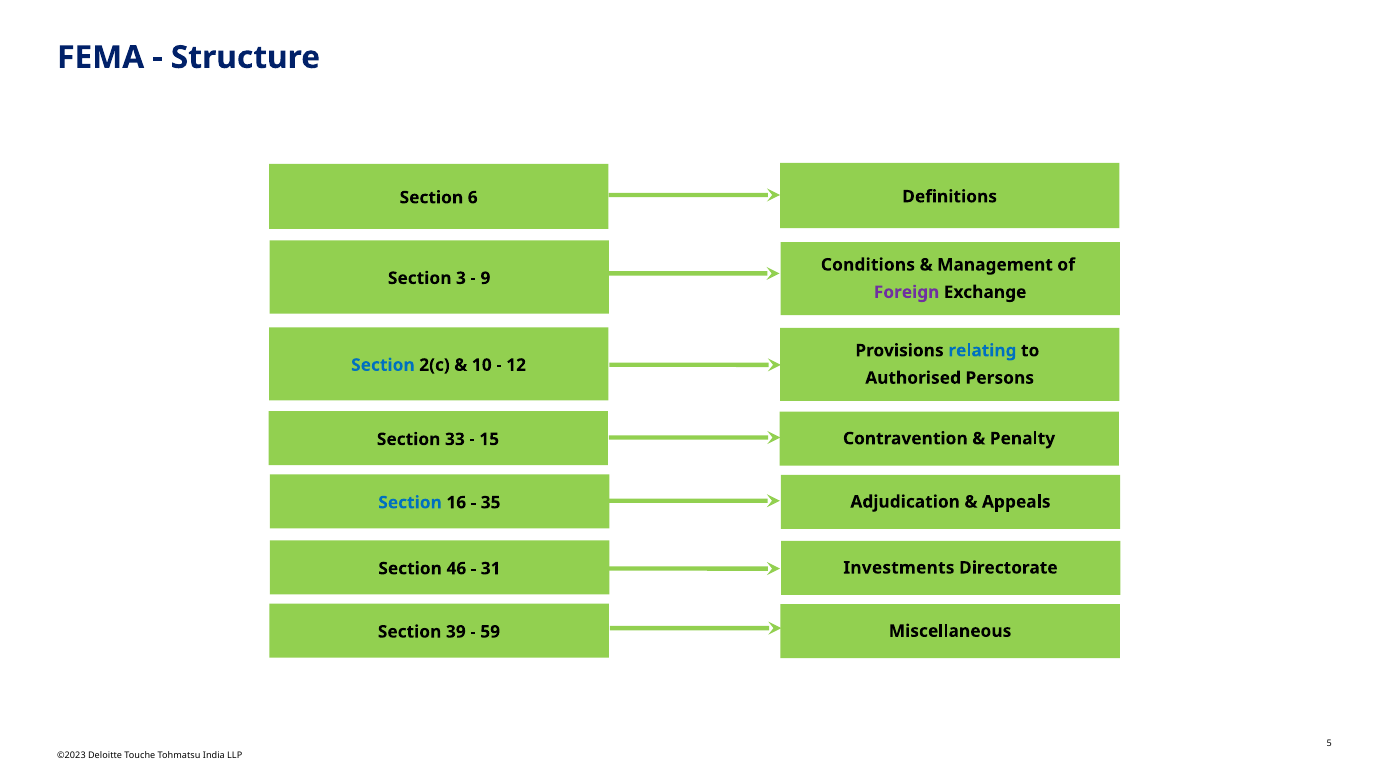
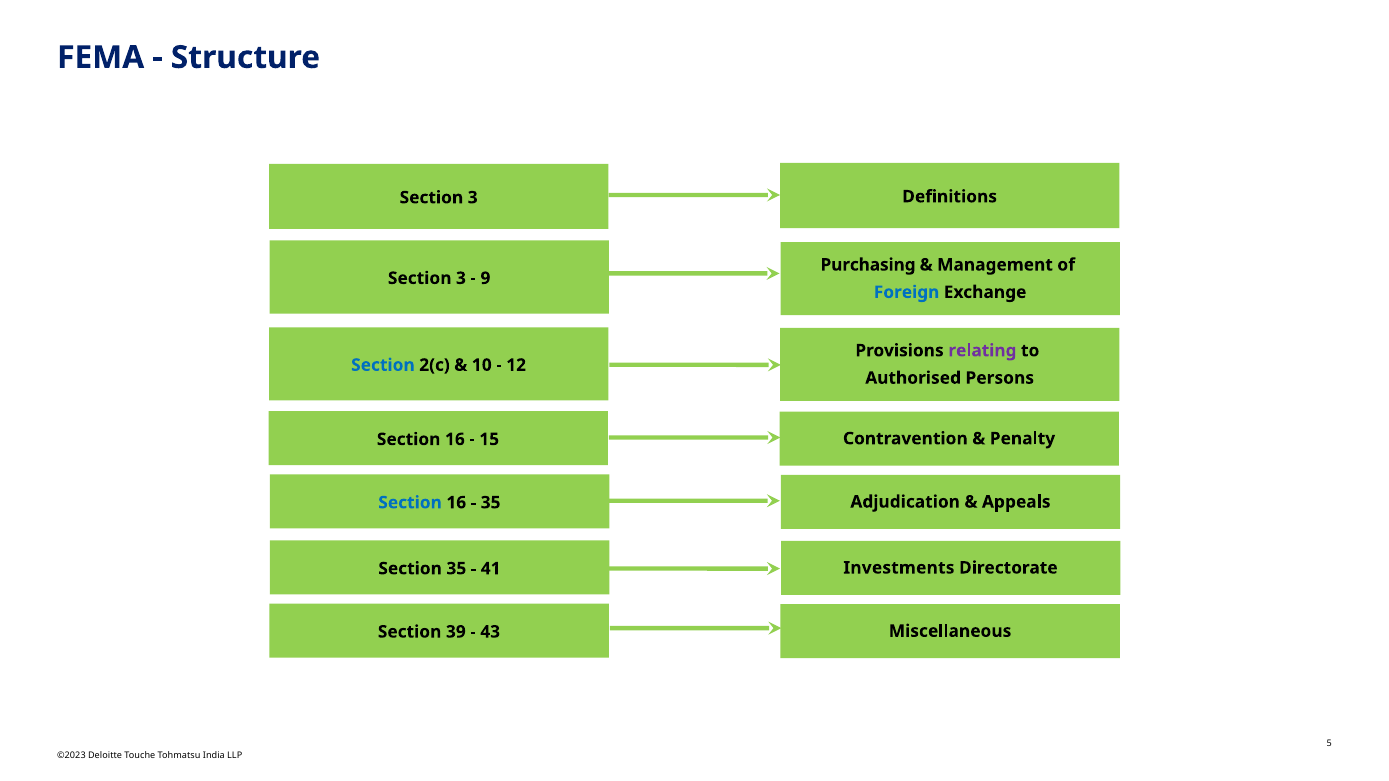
6: 6 -> 3 (473, 198)
Conditions: Conditions -> Purchasing (868, 265)
Foreign colour: purple -> blue (907, 292)
relating colour: blue -> purple (982, 351)
33: 33 -> 16 (455, 440)
Section 46: 46 -> 35 (456, 569)
31: 31 -> 41 (491, 569)
59: 59 -> 43 (490, 632)
